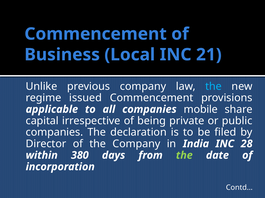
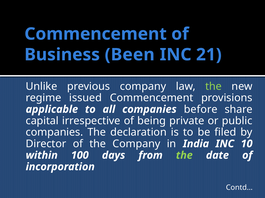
Local: Local -> Been (130, 55)
the colour: light blue -> light green (214, 87)
mobile: mobile -> before (201, 110)
28: 28 -> 10 (247, 144)
380: 380 -> 100 (80, 156)
